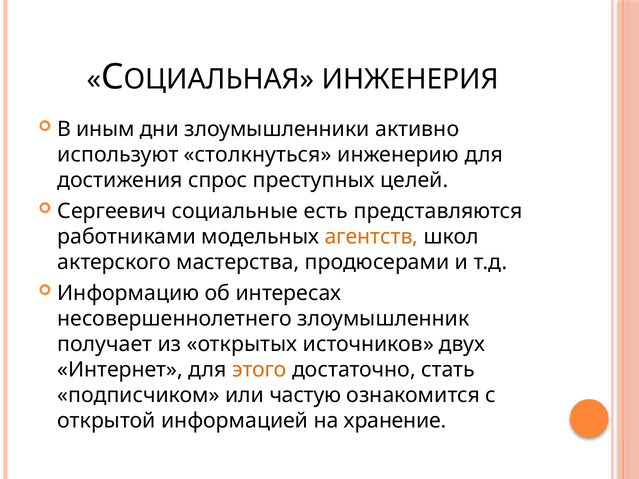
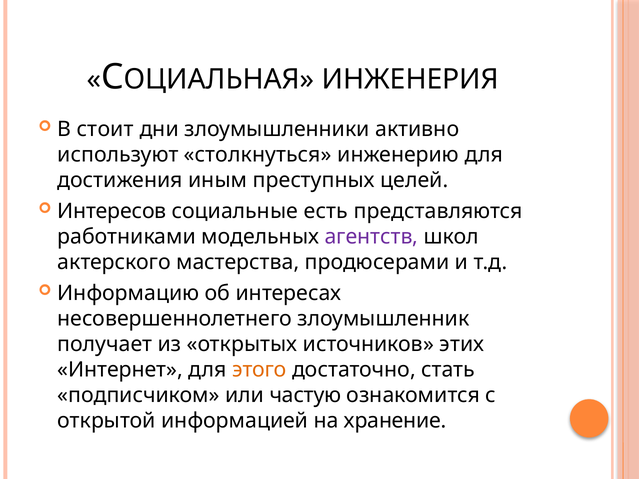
иным: иным -> стоит (105, 129)
спрос: спрос -> иным (218, 180)
Сергеевич: Сергеевич -> Интересов (112, 211)
агентств colour: orange -> purple (371, 237)
двух: двух -> этих (462, 344)
